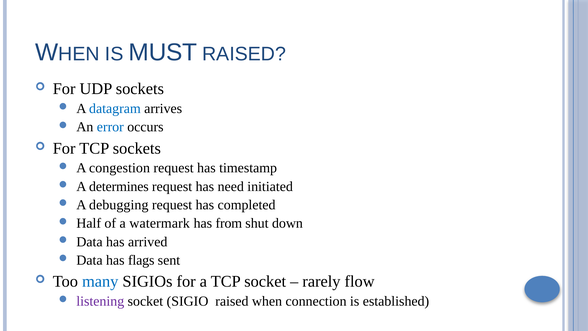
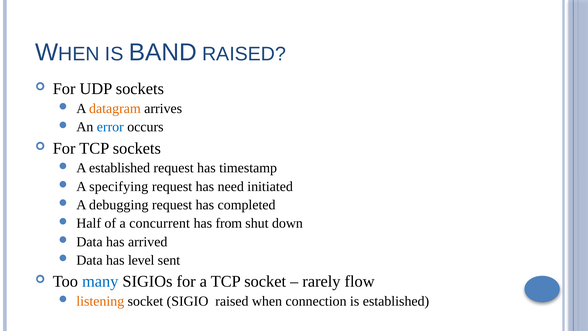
MUST: MUST -> BAND (163, 52)
datagram colour: blue -> orange (115, 109)
A congestion: congestion -> established (120, 168)
determines: determines -> specifying (119, 186)
watermark: watermark -> concurrent (160, 223)
flags: flags -> level (141, 260)
listening colour: purple -> orange (100, 301)
